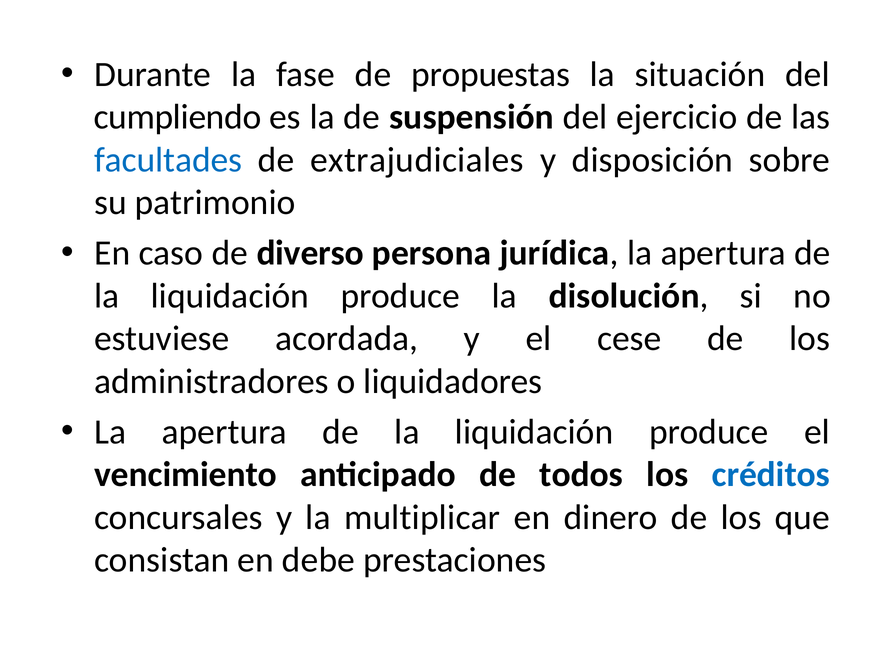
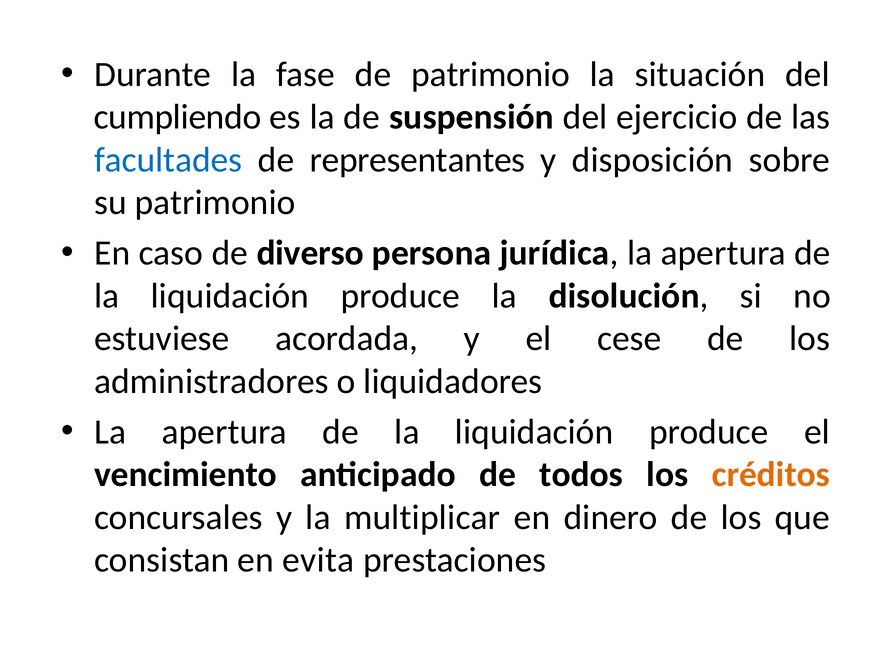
de propuestas: propuestas -> patrimonio (491, 74)
extrajudiciales: extrajudiciales -> representantes (417, 160)
créditos colour: blue -> orange (771, 475)
debe: debe -> evita (318, 560)
